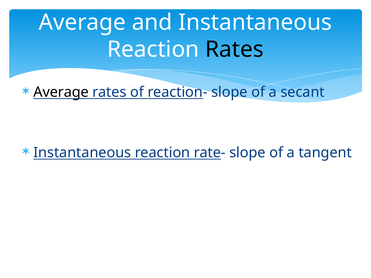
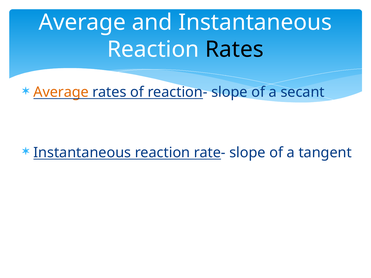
Average colour: black -> orange (61, 92)
